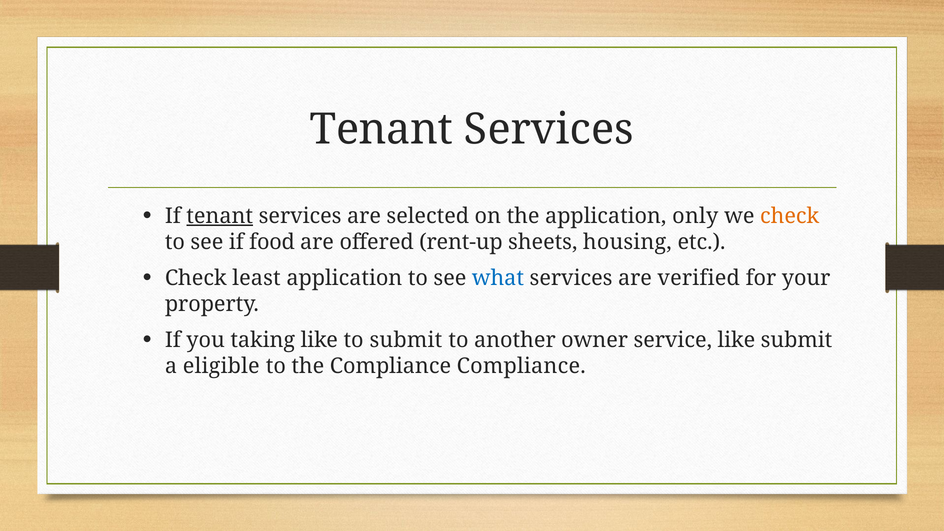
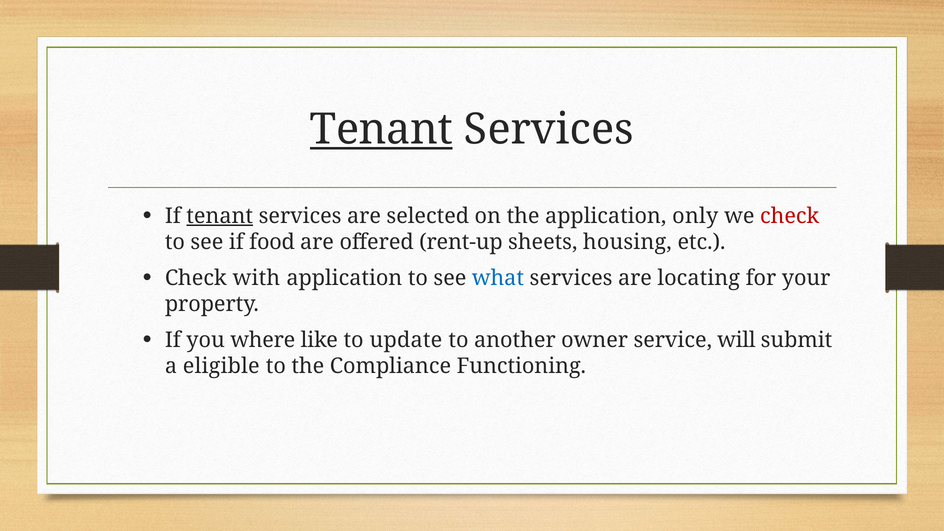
Tenant underline: none -> present (381, 130)
check colour: orange -> red (790, 216)
least: least -> with (256, 278)
verified: verified -> locating (699, 278)
taking: taking -> where (263, 340)
to submit: submit -> update (406, 340)
service like: like -> will (736, 340)
Compliance Compliance: Compliance -> Functioning (521, 366)
